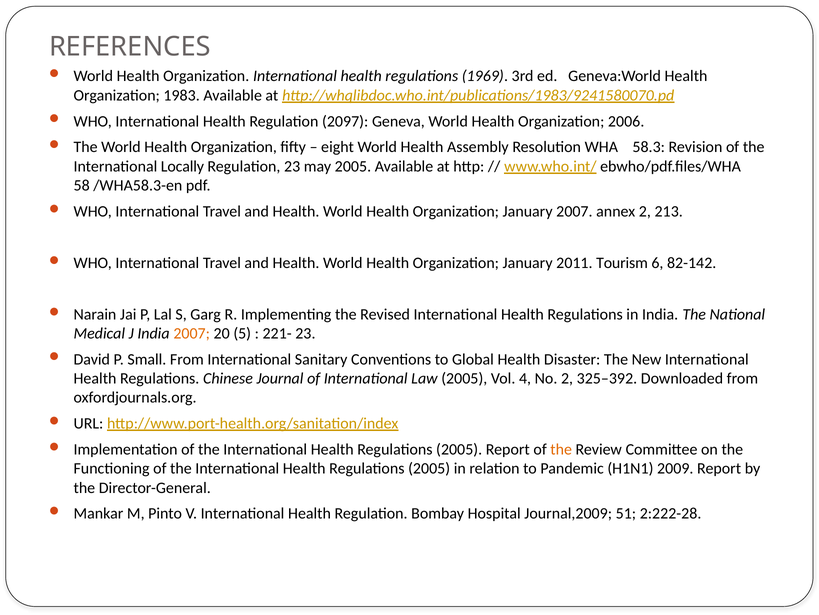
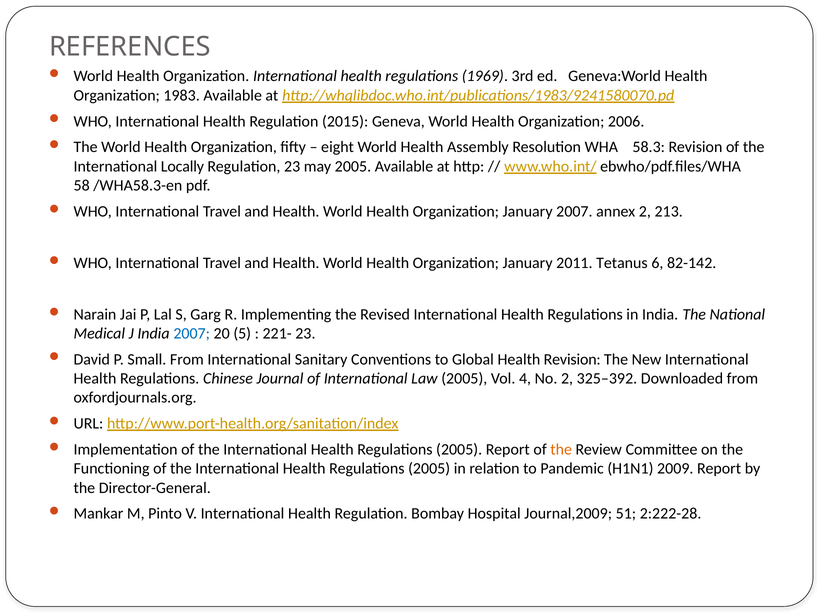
2097: 2097 -> 2015 (345, 121)
Tourism: Tourism -> Tetanus (622, 263)
2007 colour: orange -> blue (192, 333)
Health Disaster: Disaster -> Revision (572, 359)
